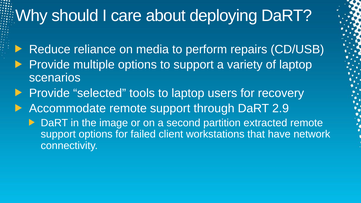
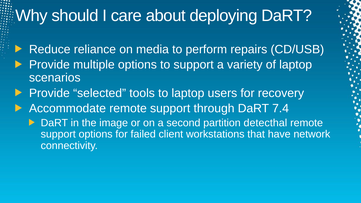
2.9: 2.9 -> 7.4 (281, 109)
extracted: extracted -> detecthal (265, 123)
